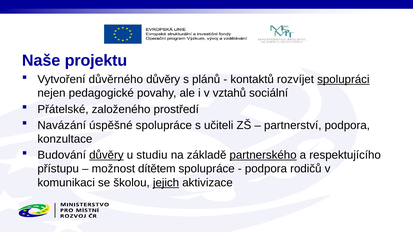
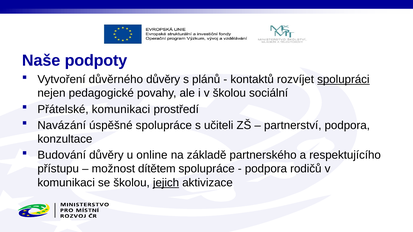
projektu: projektu -> podpoty (96, 61)
v vztahů: vztahů -> školou (229, 93)
Přátelské založeného: založeného -> komunikaci (121, 109)
důvěry underline: present -> none (106, 155)
studiu: studiu -> online (152, 155)
partnerského underline: present -> none (263, 155)
